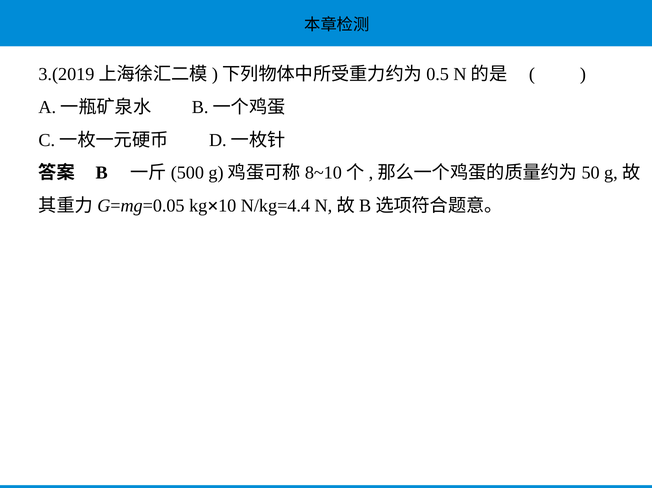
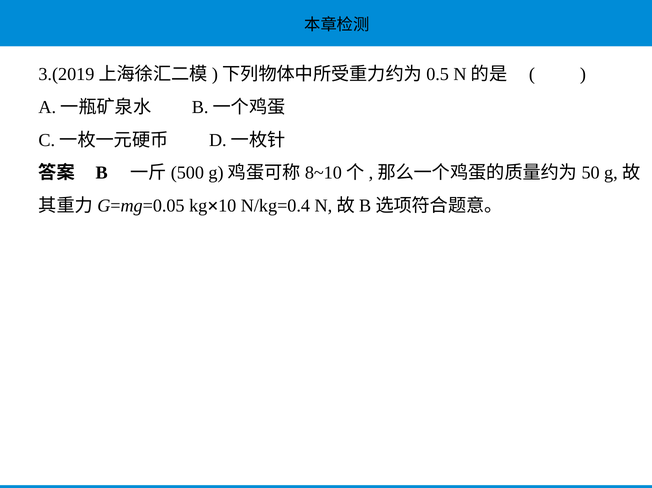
N/kg=4.4: N/kg=4.4 -> N/kg=0.4 (275, 205)
